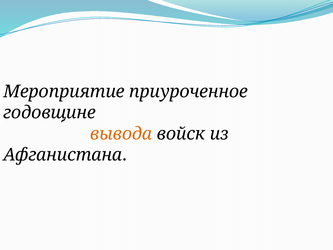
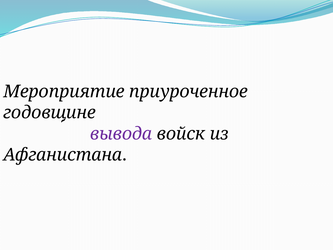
вывода colour: orange -> purple (121, 134)
